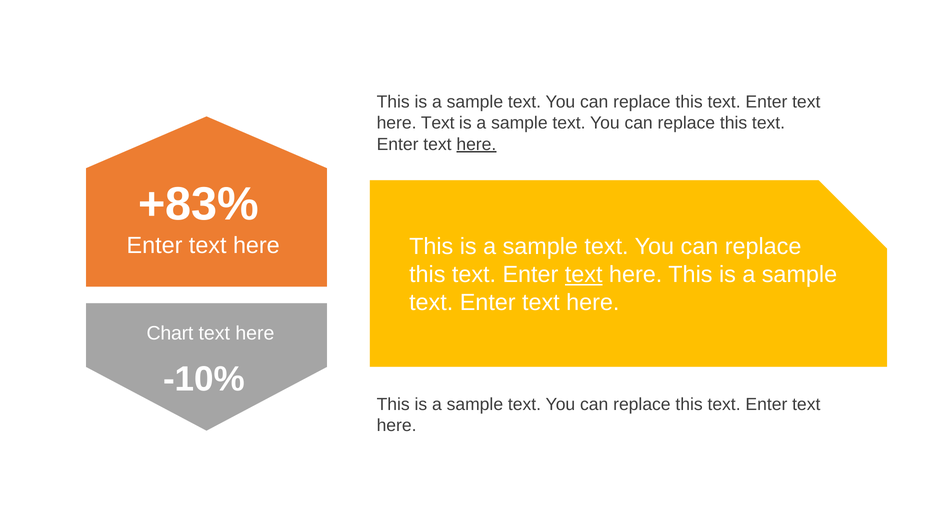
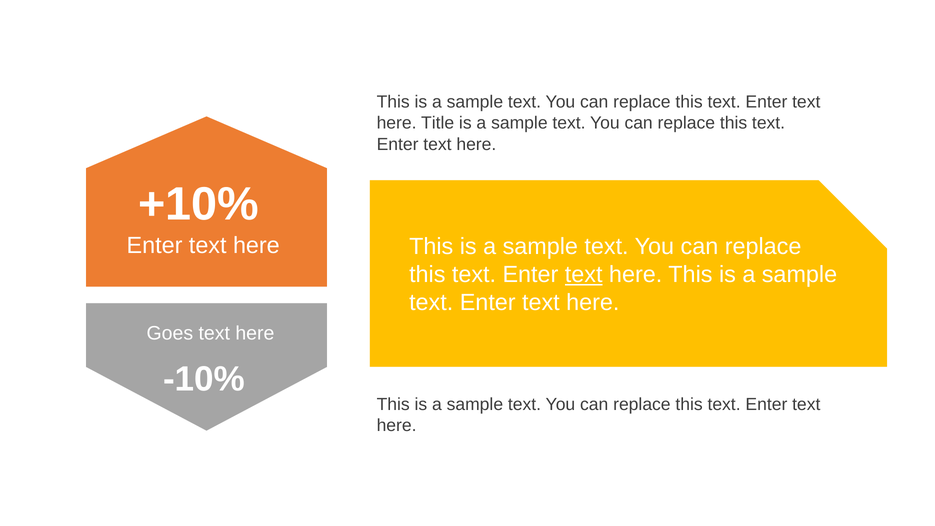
here Text: Text -> Title (438, 123)
here underline: present -> none (476, 144)
+83%: +83% -> +10% (199, 204)
Chart: Chart -> Goes (170, 333)
